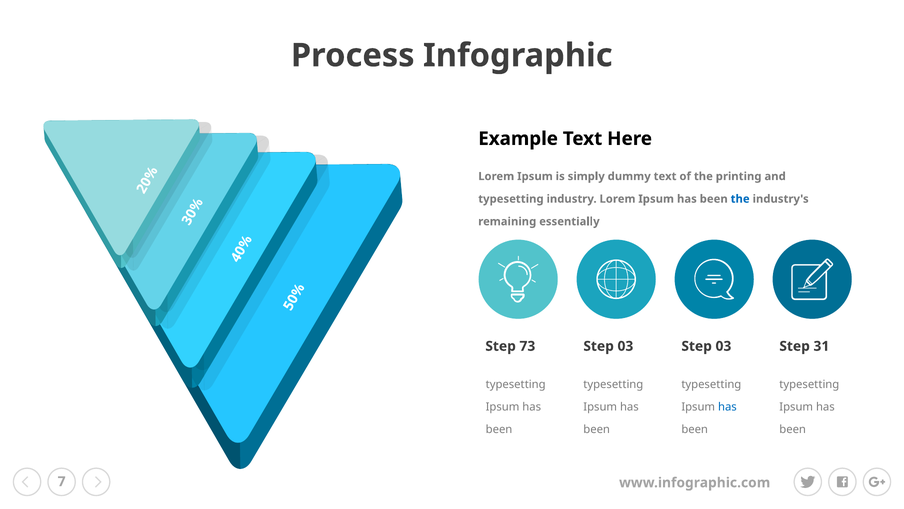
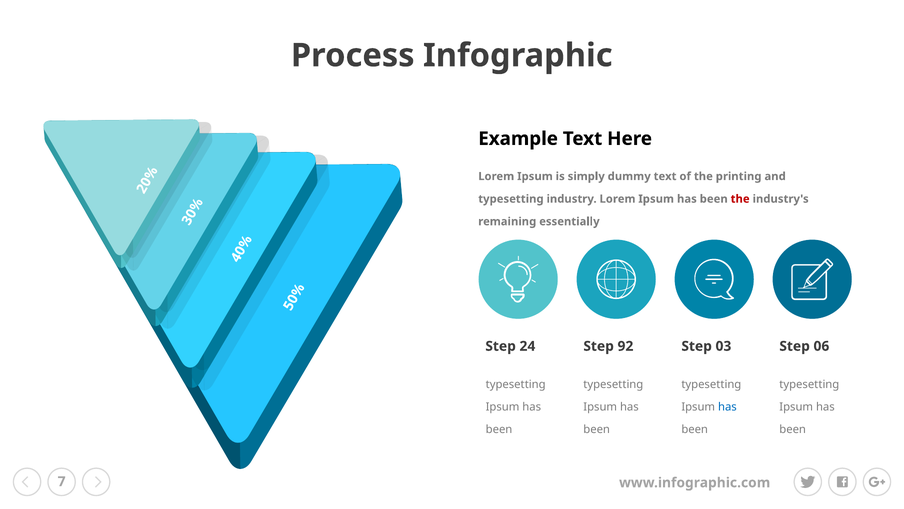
the colour: blue -> red (740, 199)
73: 73 -> 24 (527, 346)
03: 03 -> 92 (625, 346)
31: 31 -> 06 (821, 346)
